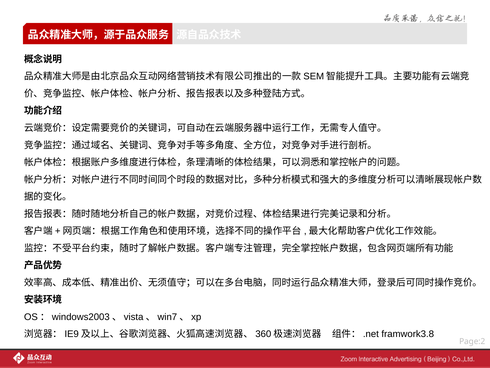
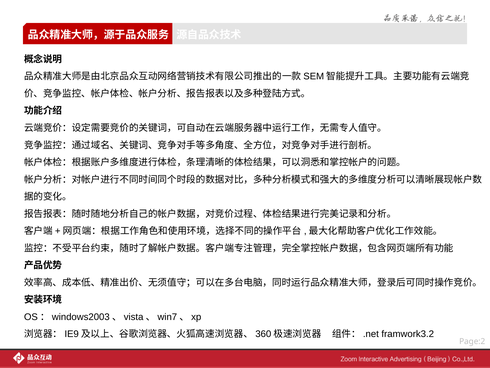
framwork3.8: framwork3.8 -> framwork3.2 (408, 334)
